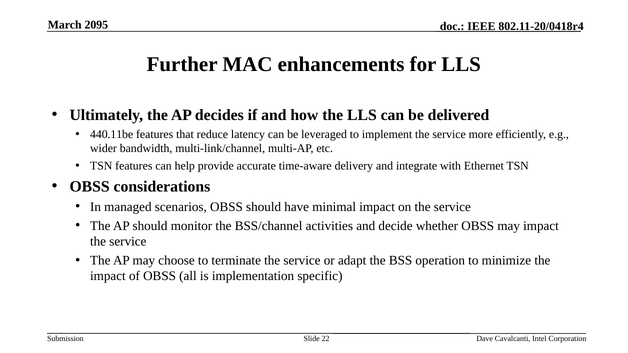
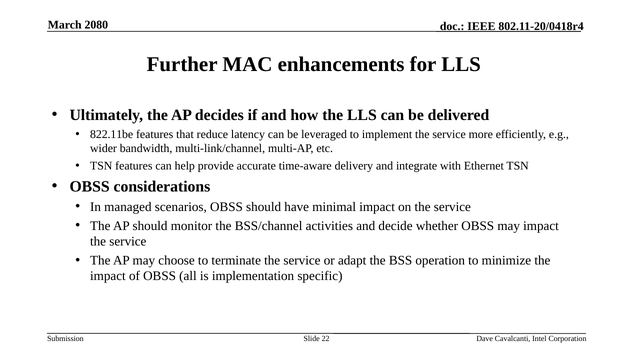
2095: 2095 -> 2080 (96, 25)
440.11be: 440.11be -> 822.11be (112, 134)
